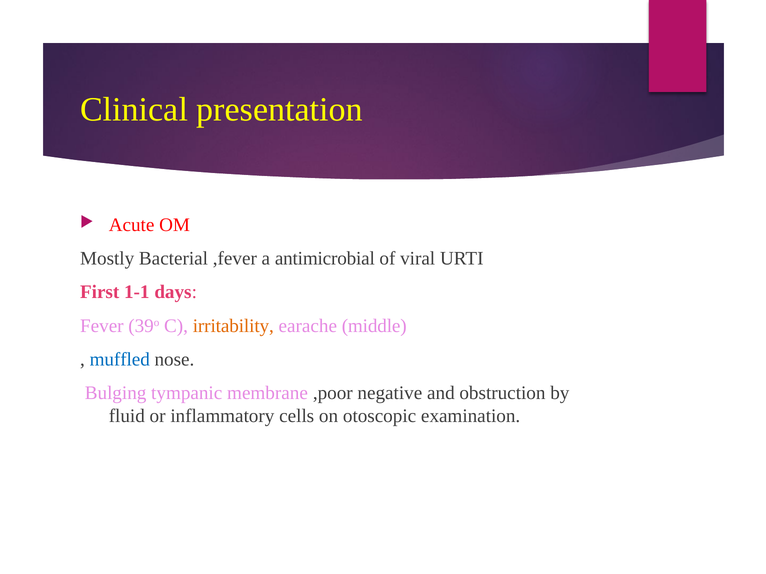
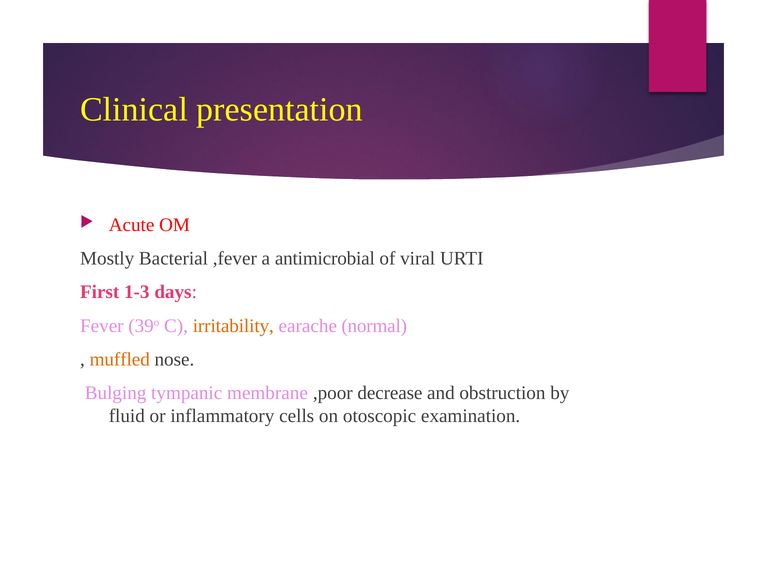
1-1: 1-1 -> 1-3 (137, 292)
middle: middle -> normal (374, 326)
muffled colour: blue -> orange (120, 360)
negative: negative -> decrease (390, 393)
